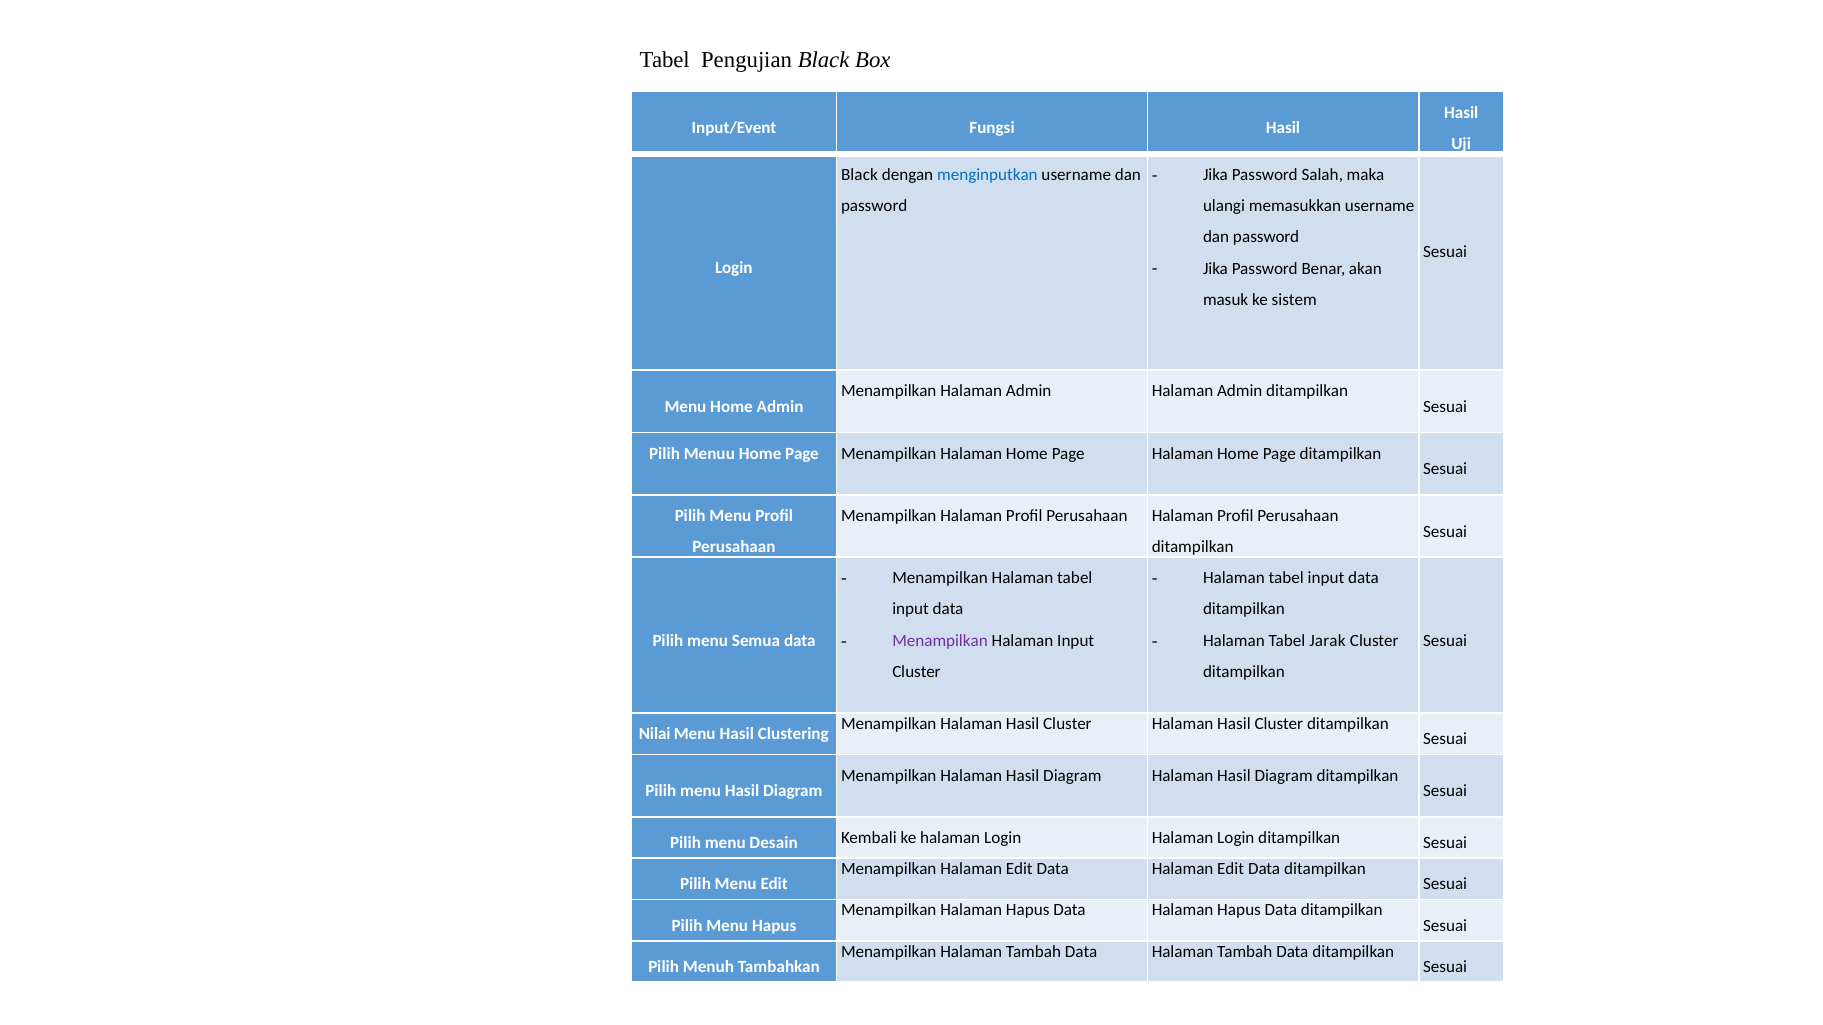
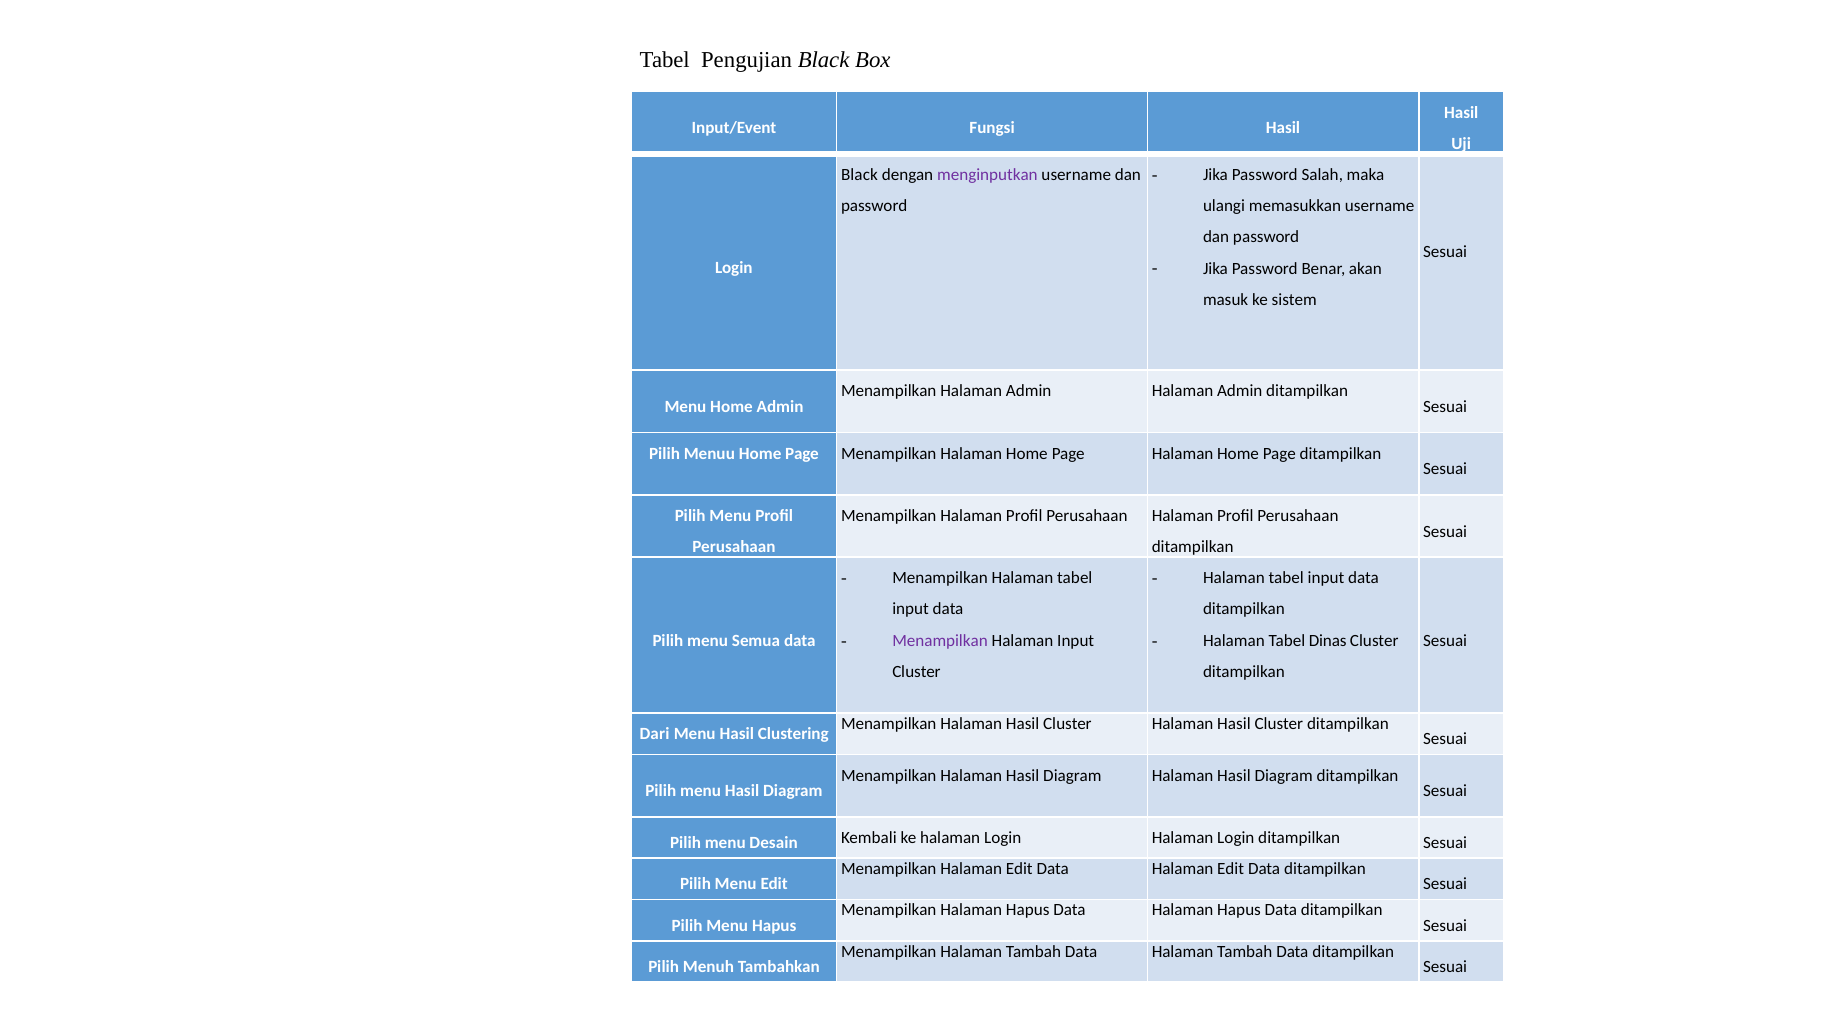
menginputkan colour: blue -> purple (987, 175)
Jarak: Jarak -> Dinas (1328, 641)
Nilai: Nilai -> Dari (655, 734)
